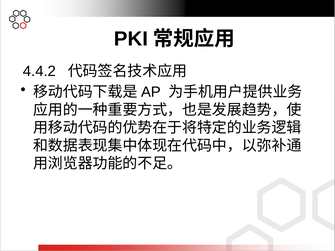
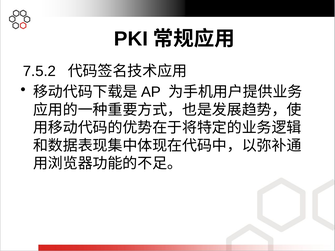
4.4.2: 4.4.2 -> 7.5.2 (39, 71)
